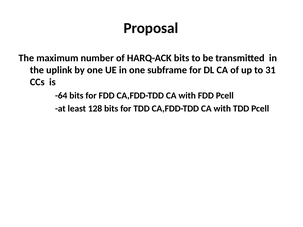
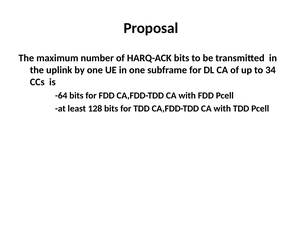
31: 31 -> 34 (271, 70)
